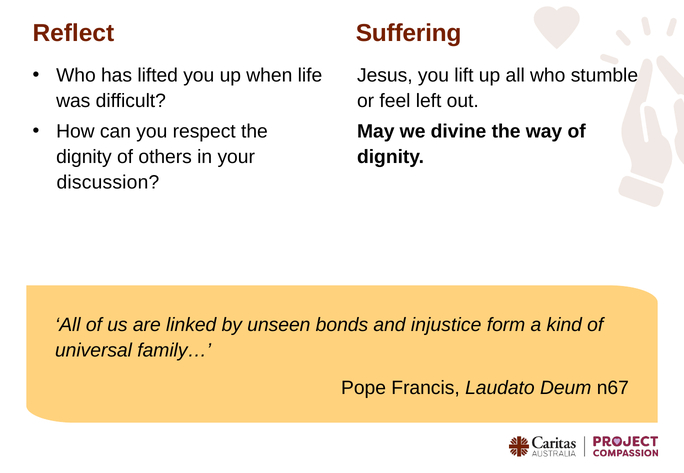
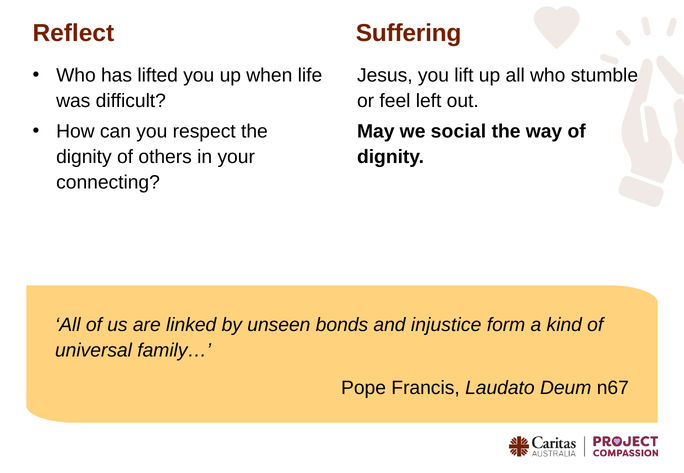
divine: divine -> social (458, 132)
discussion: discussion -> connecting (108, 182)
